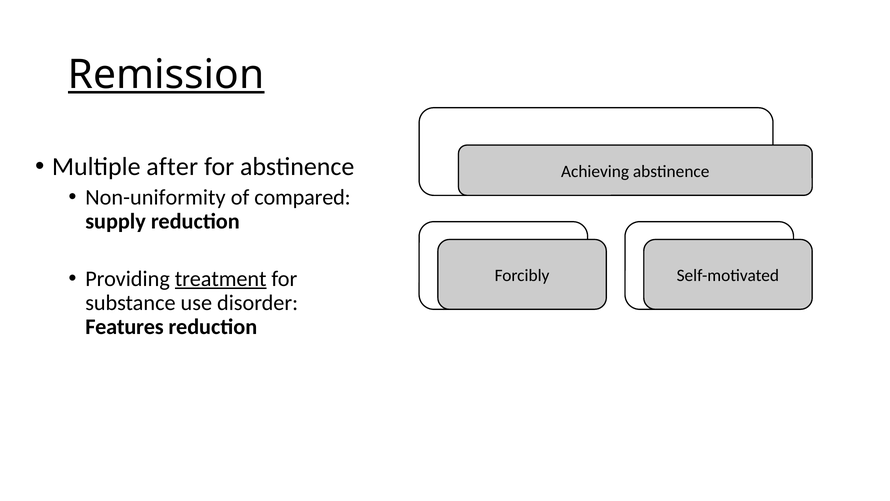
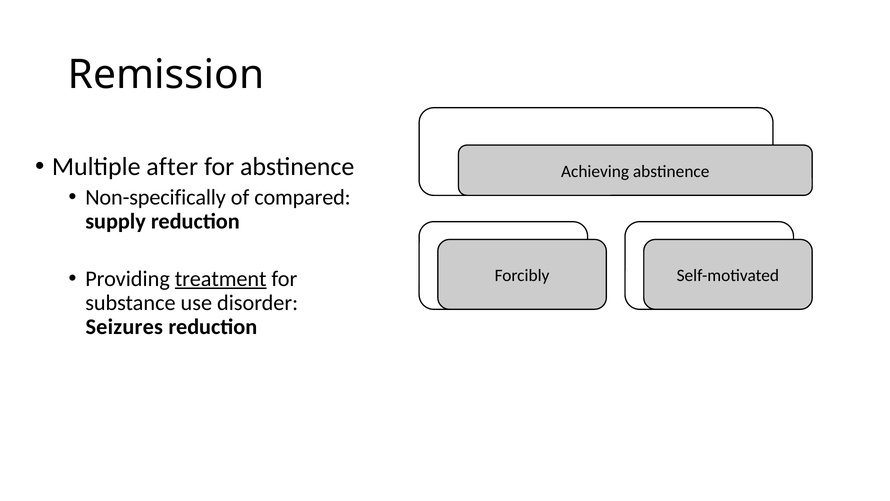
Remission underline: present -> none (166, 75)
Non-uniformity: Non-uniformity -> Non-specifically (156, 197)
Features: Features -> Seizures (124, 327)
